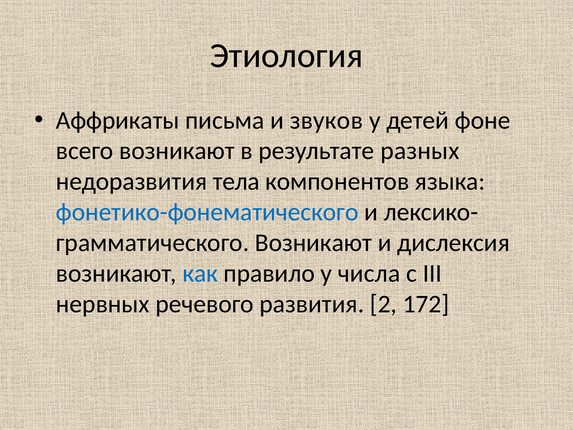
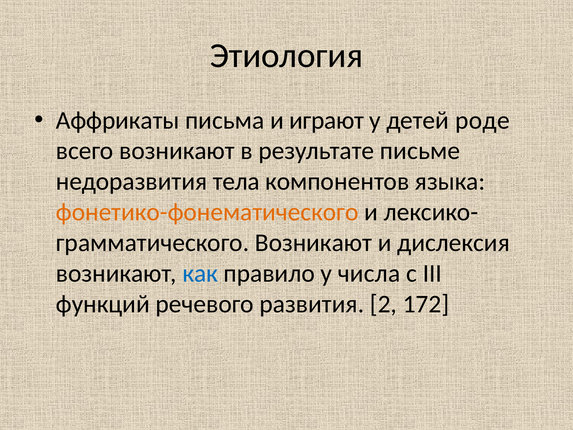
звуков: звуков -> играют (327, 120)
фоне: фоне -> роде (482, 120)
разных: разных -> письме (420, 151)
фонетико-фонематического colour: blue -> orange (207, 212)
нервных: нервных -> функций (103, 304)
